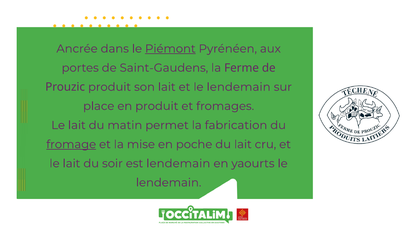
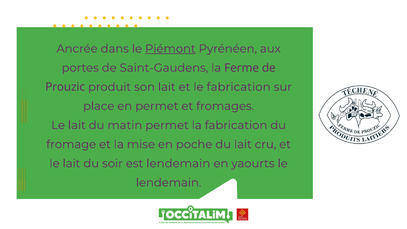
et le lendemain: lendemain -> fabrication (239, 87)
en produit: produit -> permet (157, 106)
fromage underline: present -> none (71, 144)
